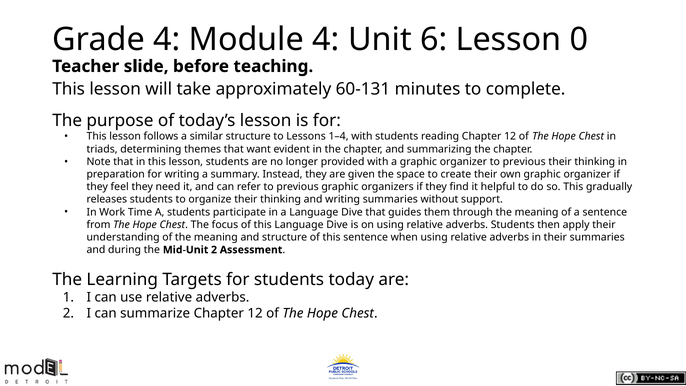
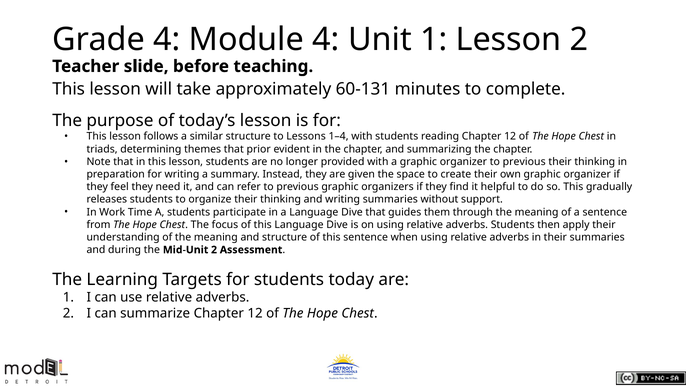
Unit 6: 6 -> 1 (434, 39)
Lesson 0: 0 -> 2 (579, 39)
want: want -> prior (259, 149)
